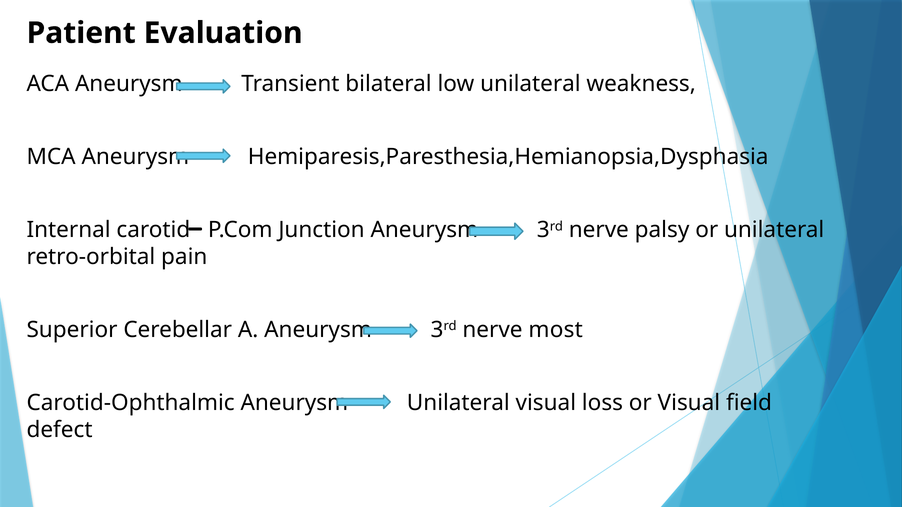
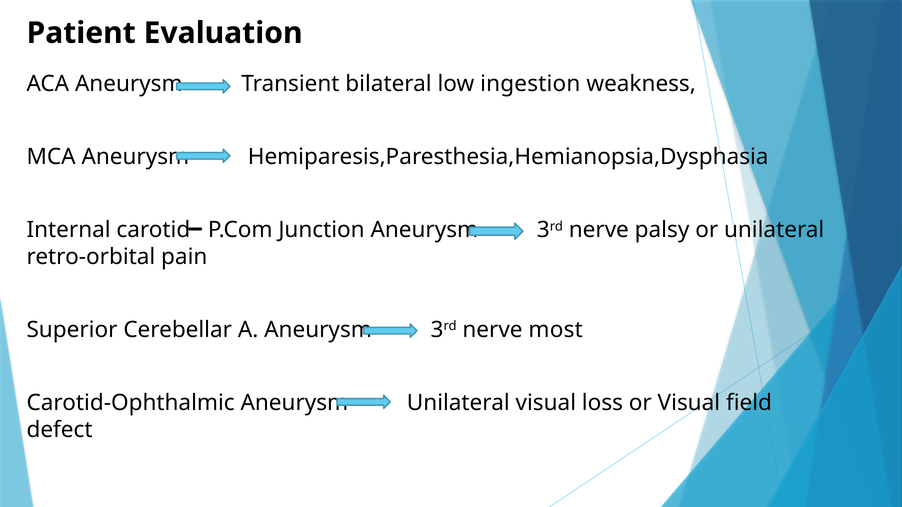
low unilateral: unilateral -> ingestion (530, 84)
